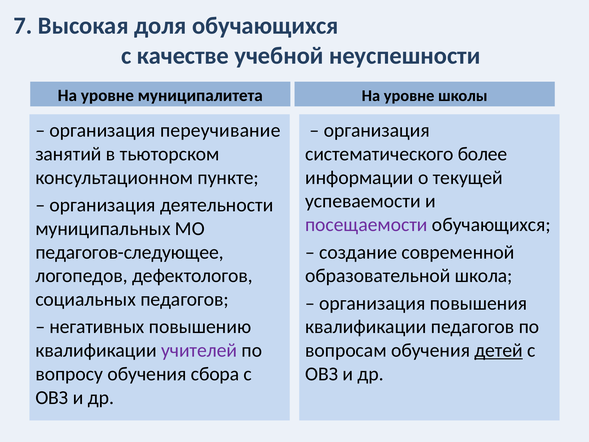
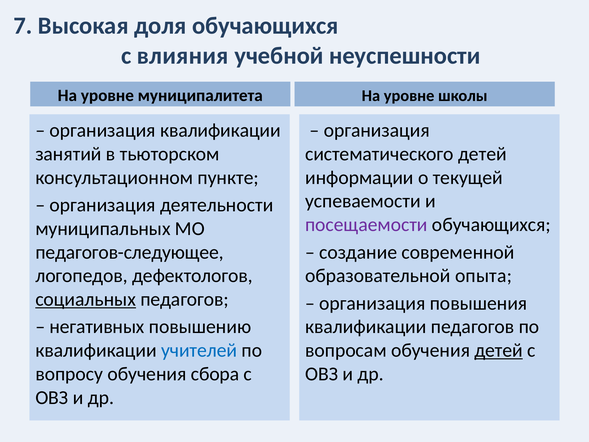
качестве: качестве -> влияния (183, 56)
организация переучивание: переучивание -> квалификации (220, 130)
систематического более: более -> детей (482, 154)
школа: школа -> опыта (483, 276)
социальных underline: none -> present (86, 299)
учителей colour: purple -> blue (199, 350)
